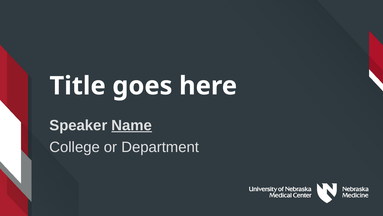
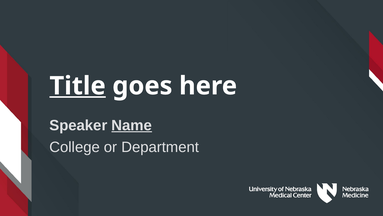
Title underline: none -> present (78, 86)
